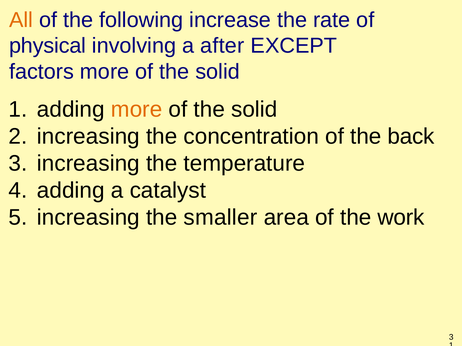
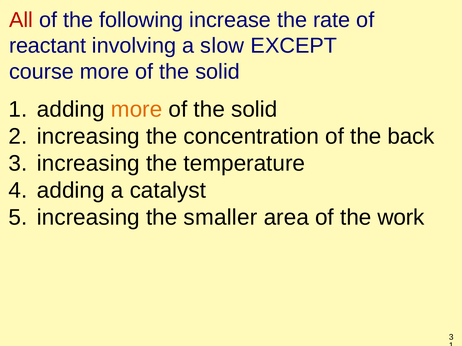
All colour: orange -> red (21, 20)
physical: physical -> reactant (48, 46)
after: after -> slow (222, 46)
factors: factors -> course (41, 72)
